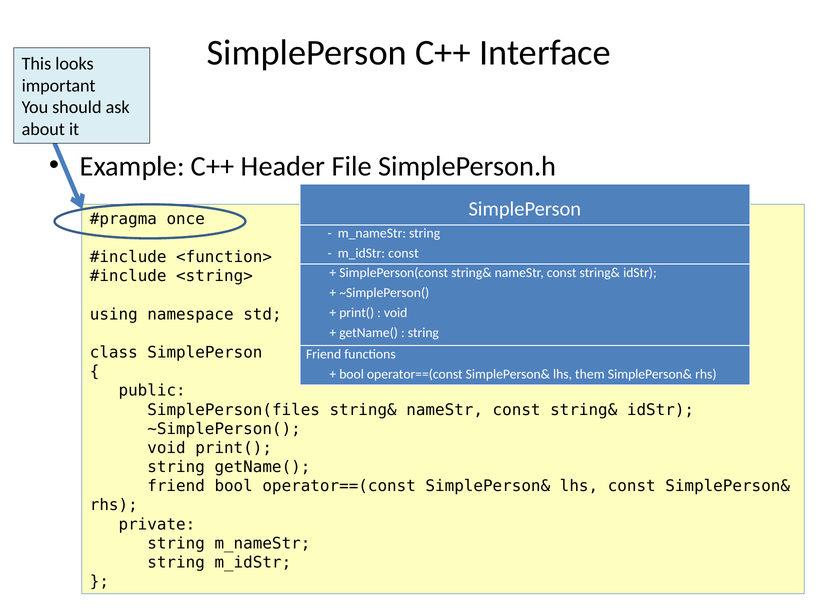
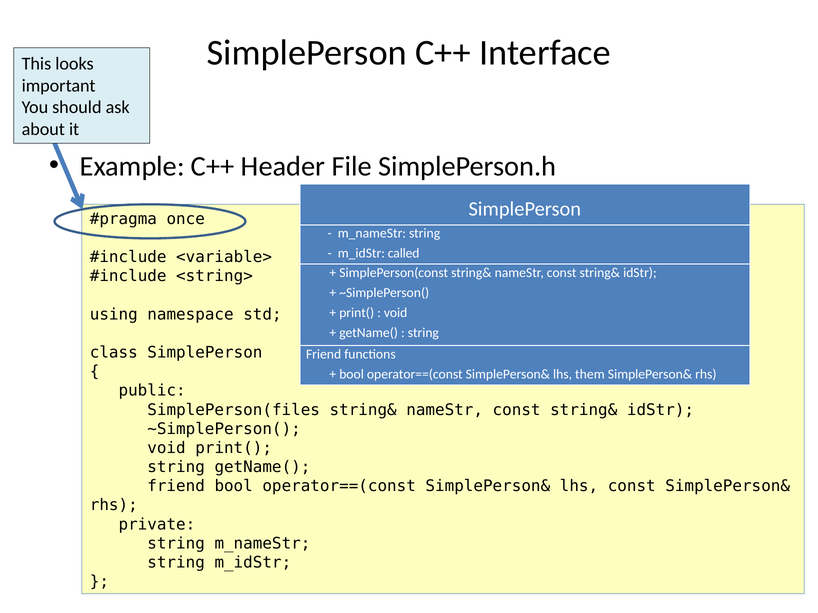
m_idStr const: const -> called (404, 254)
<function>: <function> -> <variable> (224, 257)
